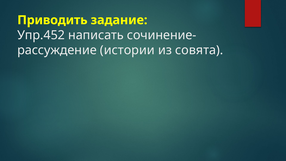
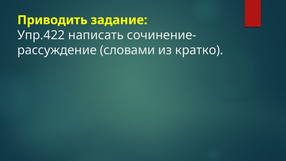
Упр.452: Упр.452 -> Упр.422 (41, 35)
истории: истории -> словами (127, 50)
совята: совята -> кратко (199, 50)
